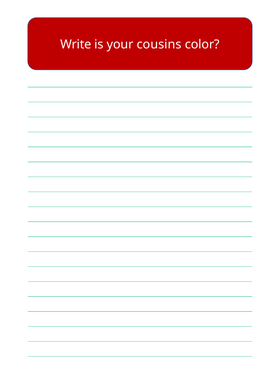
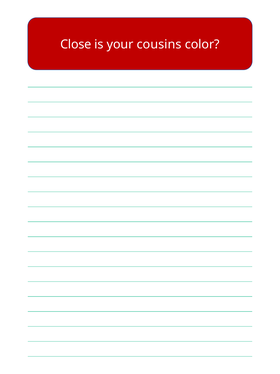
Write: Write -> Close (76, 44)
